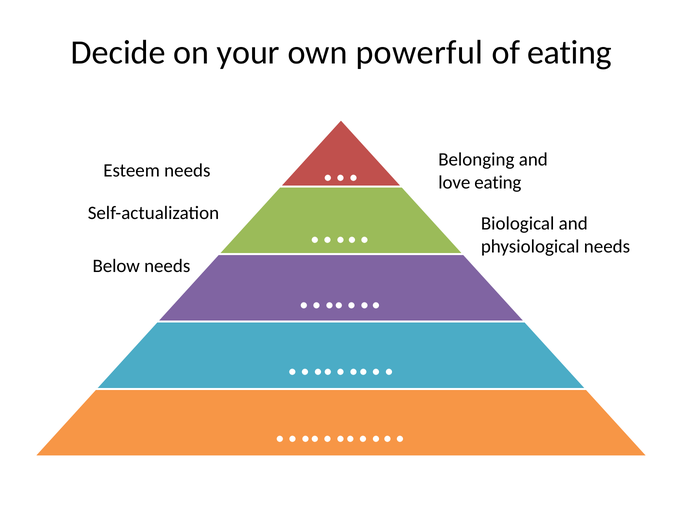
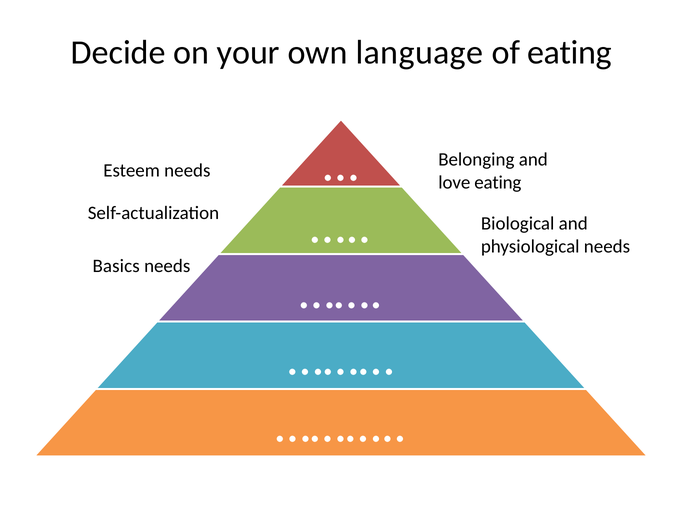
powerful: powerful -> language (419, 53)
Below: Below -> Basics (116, 266)
